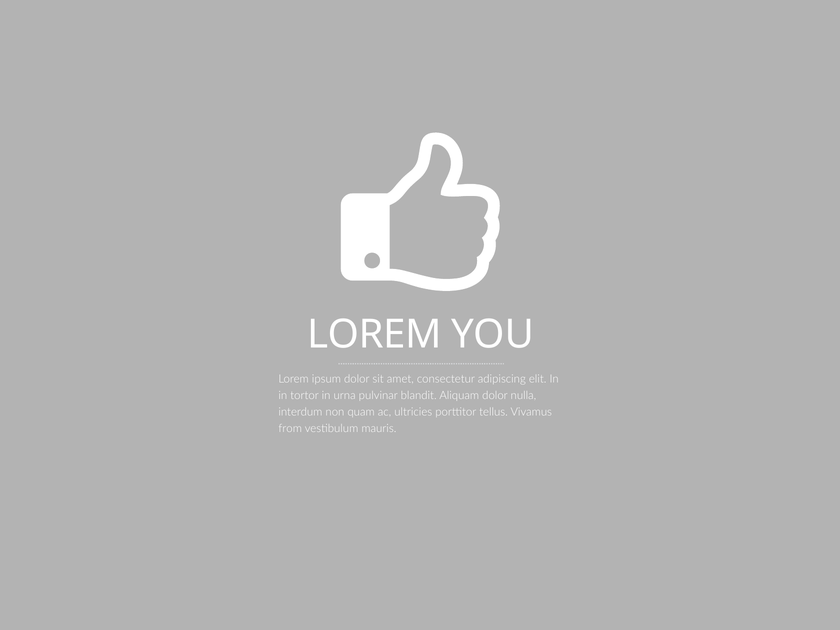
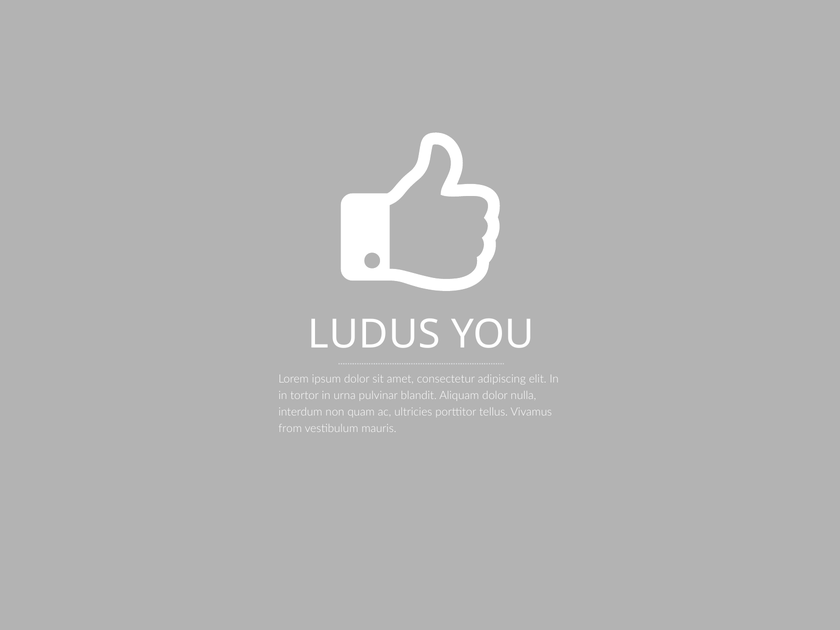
LOREM: LOREM -> LUDUS (374, 335)
